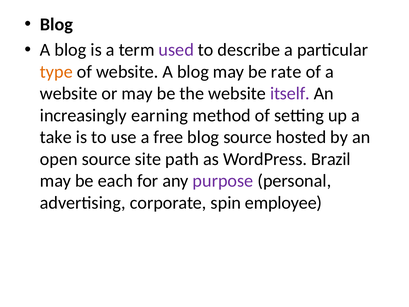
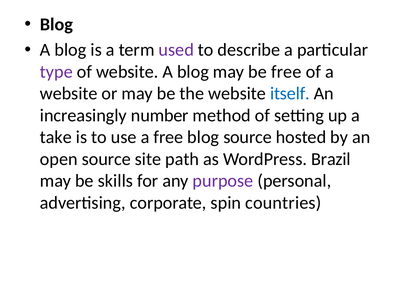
type colour: orange -> purple (56, 72)
be rate: rate -> free (286, 72)
itself colour: purple -> blue (290, 94)
earning: earning -> number (160, 115)
each: each -> skills (115, 181)
employee: employee -> countries (283, 203)
